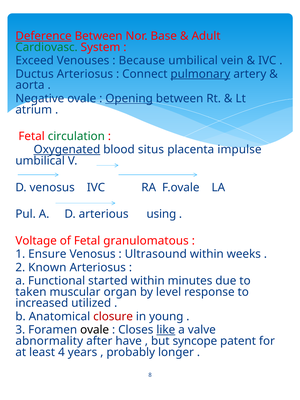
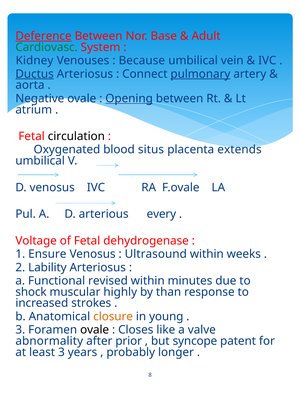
Exceed: Exceed -> Kidney (35, 61)
Ductus underline: none -> present (35, 74)
circulation colour: green -> black (76, 136)
Oxygenated underline: present -> none (67, 150)
impulse: impulse -> extends (239, 150)
using: using -> every (161, 214)
granulomatous: granulomatous -> dehydrogenase (146, 241)
Known: Known -> Lability (47, 267)
started: started -> revised (108, 281)
taken: taken -> shock (31, 292)
organ: organ -> highly (120, 292)
level: level -> than (169, 292)
utilized: utilized -> strokes (91, 303)
closure colour: red -> orange (113, 316)
like underline: present -> none (166, 330)
have: have -> prior (129, 341)
least 4: 4 -> 3 (61, 352)
